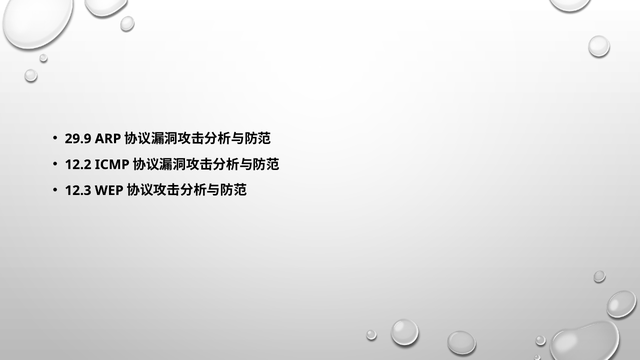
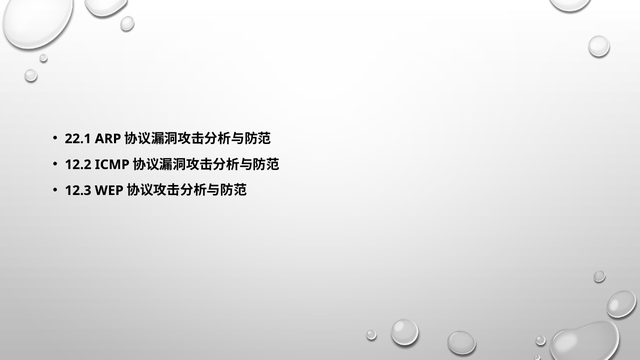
29.9: 29.9 -> 22.1 (78, 139)
